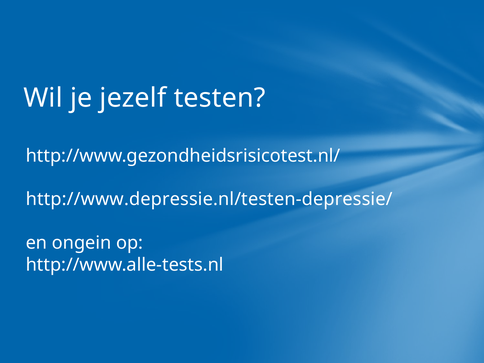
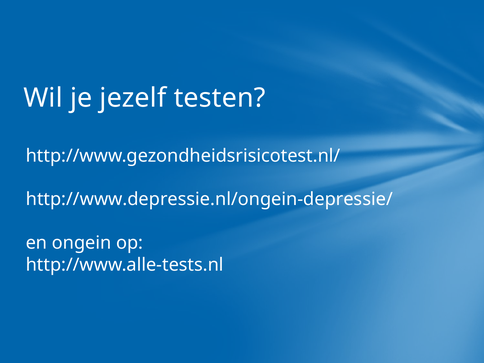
http://www.depressie.nl/testen-depressie/: http://www.depressie.nl/testen-depressie/ -> http://www.depressie.nl/ongein-depressie/ (209, 199)
